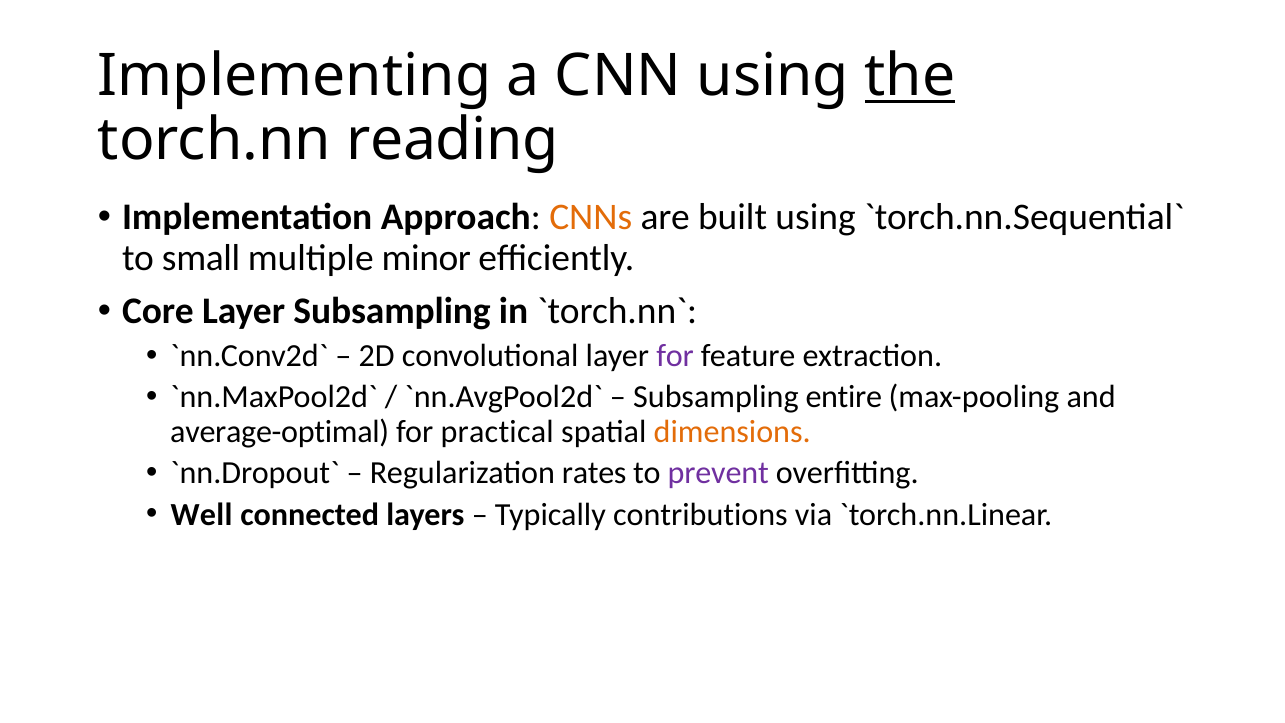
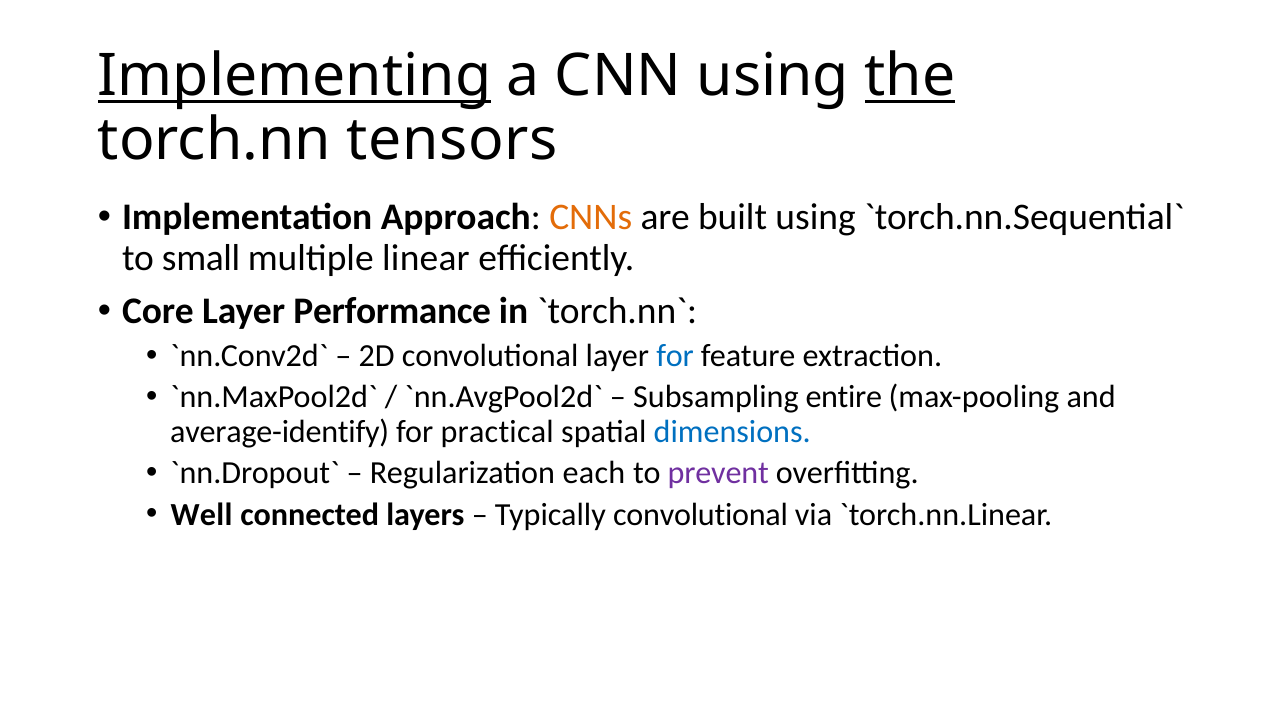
Implementing underline: none -> present (295, 76)
reading: reading -> tensors (452, 140)
minor: minor -> linear (426, 258)
Layer Subsampling: Subsampling -> Performance (392, 311)
for colour: purple -> blue (675, 356)
average-optimal: average-optimal -> average-identify (280, 432)
dimensions colour: orange -> blue (732, 432)
rates: rates -> each (594, 473)
Typically contributions: contributions -> convolutional (701, 514)
